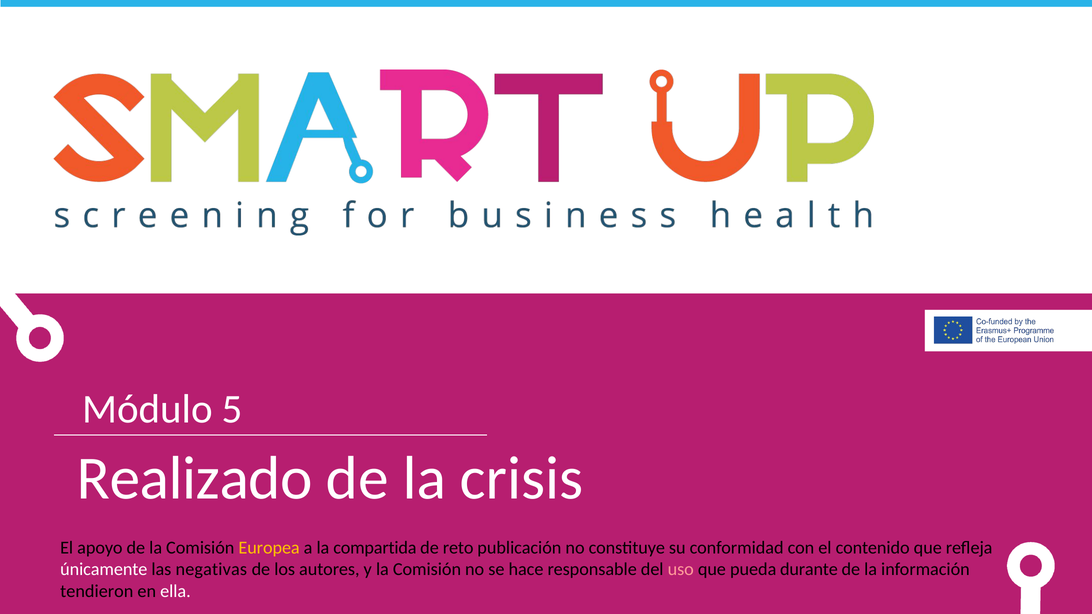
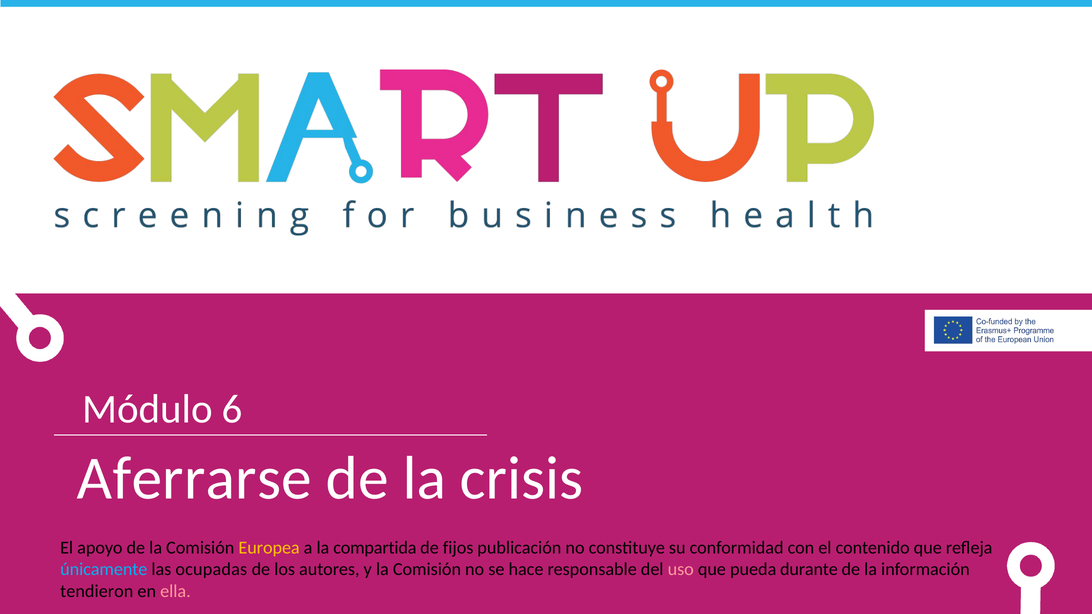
5: 5 -> 6 (232, 409)
Realizado: Realizado -> Aferrarse (194, 478)
reto: reto -> fijos (458, 548)
únicamente colour: white -> light blue (104, 570)
negativas: negativas -> ocupadas (211, 570)
ella colour: white -> pink (175, 591)
